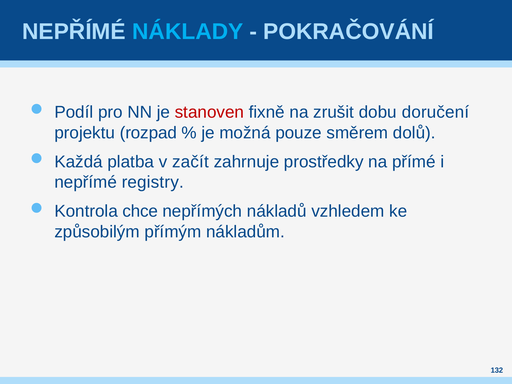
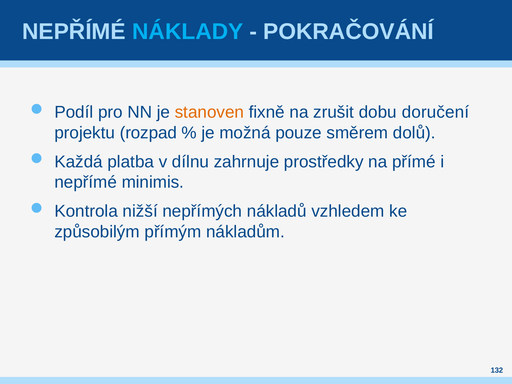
stanoven colour: red -> orange (209, 112)
začít: začít -> dílnu (191, 162)
registry: registry -> minimis (153, 182)
chce: chce -> nižší (140, 211)
